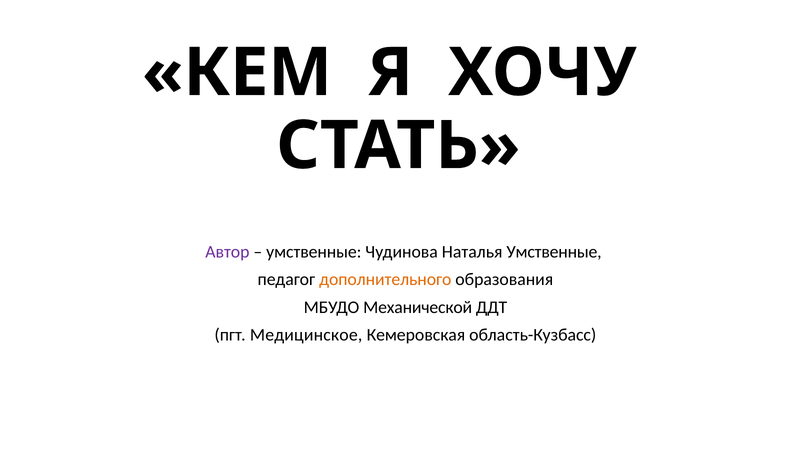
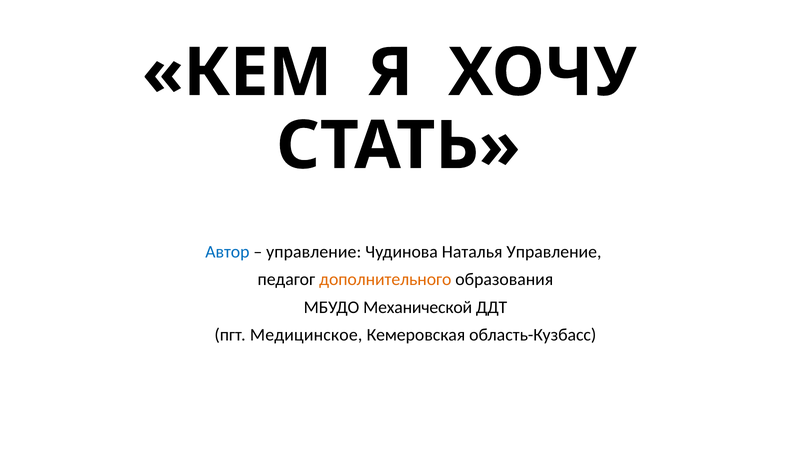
Автор colour: purple -> blue (227, 252)
умственные: умственные -> управление (314, 252)
Наталья Умственные: Умственные -> Управление (554, 252)
